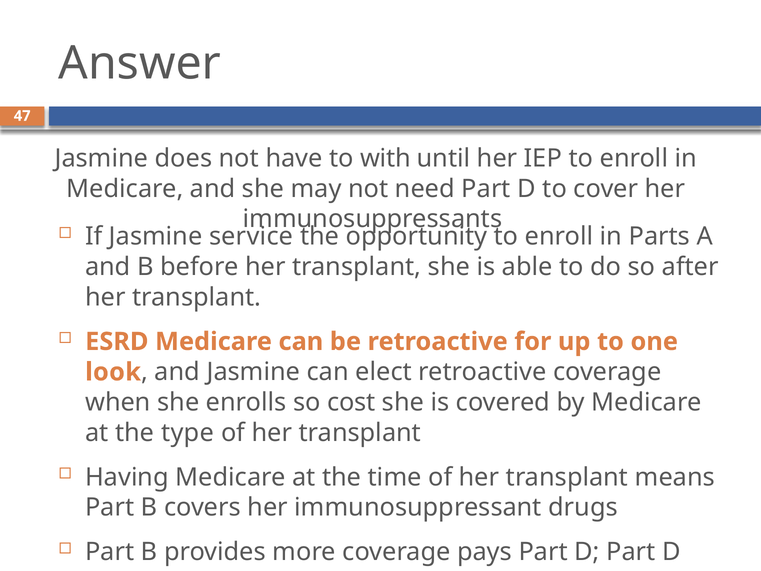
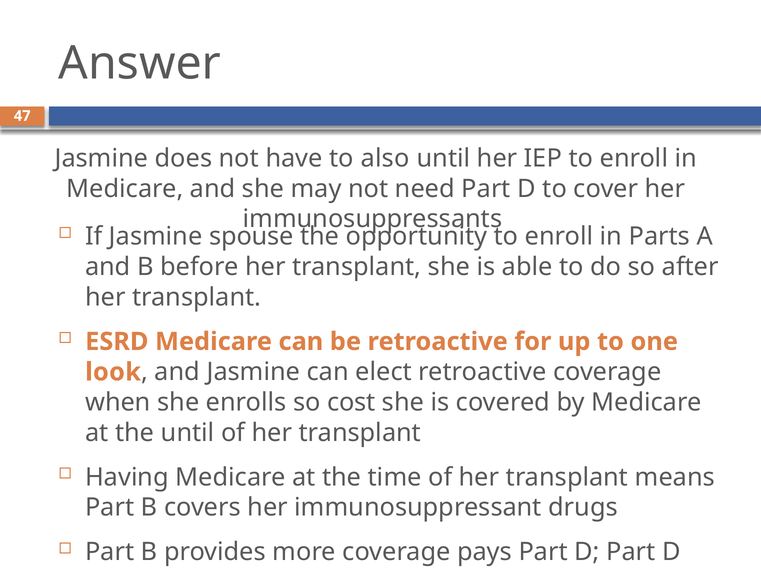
with: with -> also (385, 158)
service: service -> spouse (251, 236)
the type: type -> until (188, 433)
